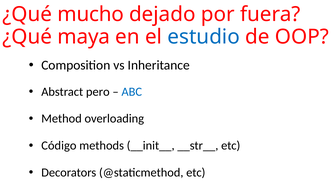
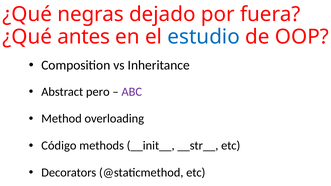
mucho: mucho -> negras (91, 14)
maya: maya -> antes (84, 37)
ABC colour: blue -> purple (132, 92)
